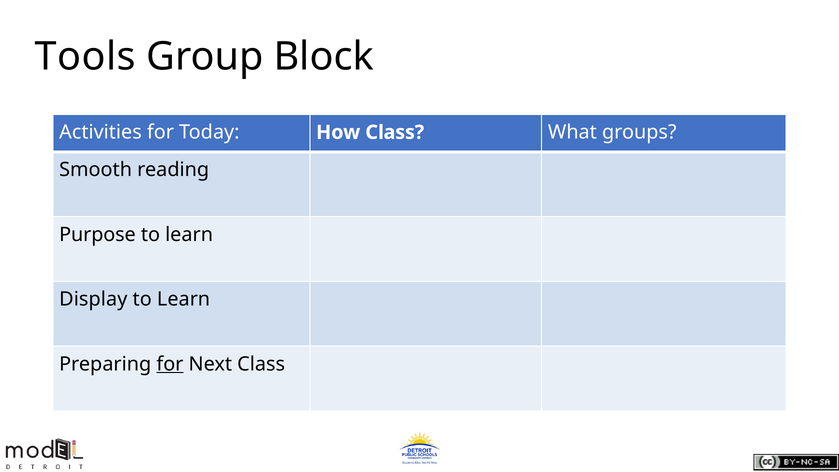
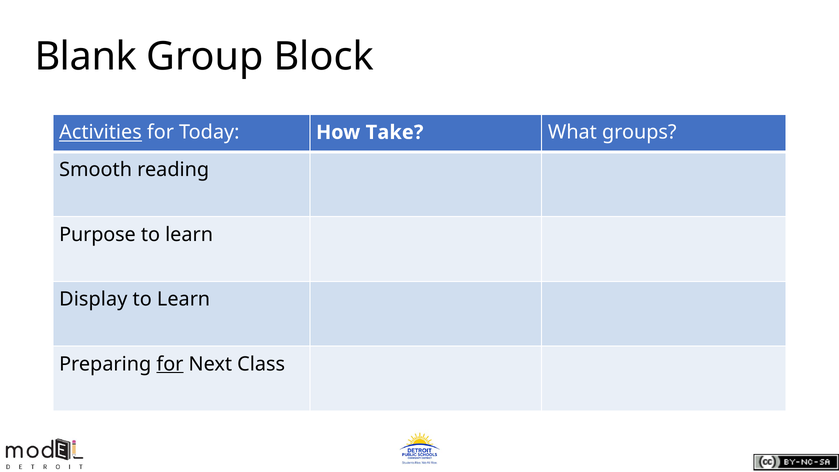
Tools: Tools -> Blank (86, 57)
Activities underline: none -> present (100, 132)
How Class: Class -> Take (395, 132)
